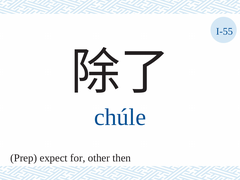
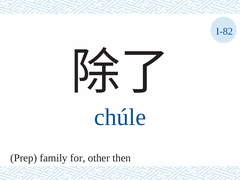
I-55: I-55 -> I-82 (224, 31)
expect: expect -> family (54, 158)
